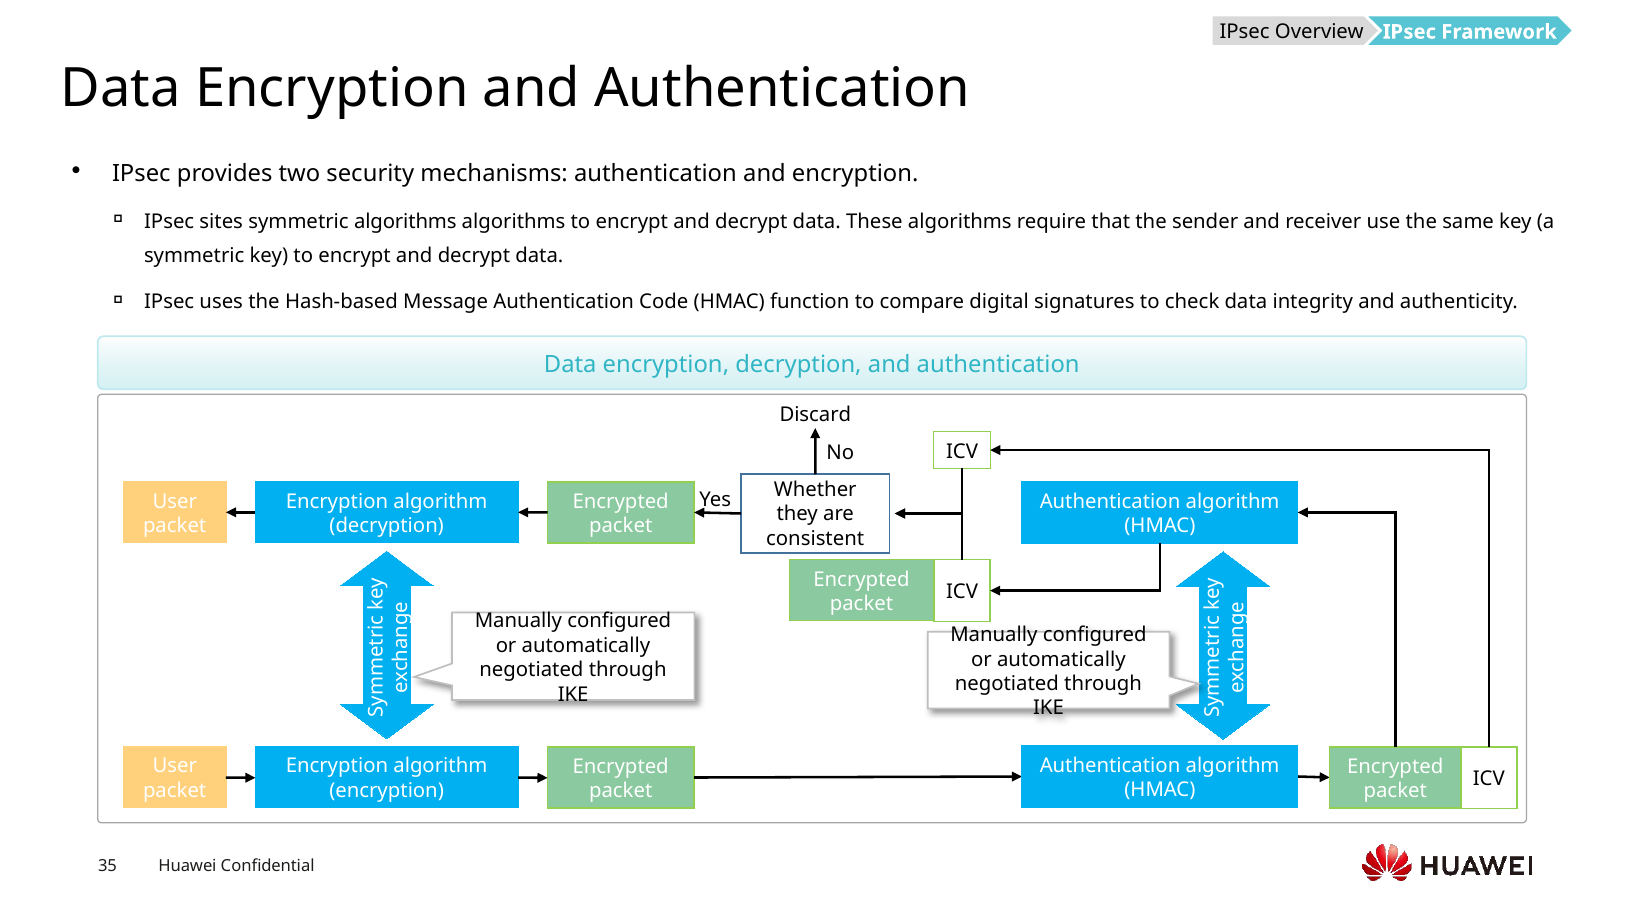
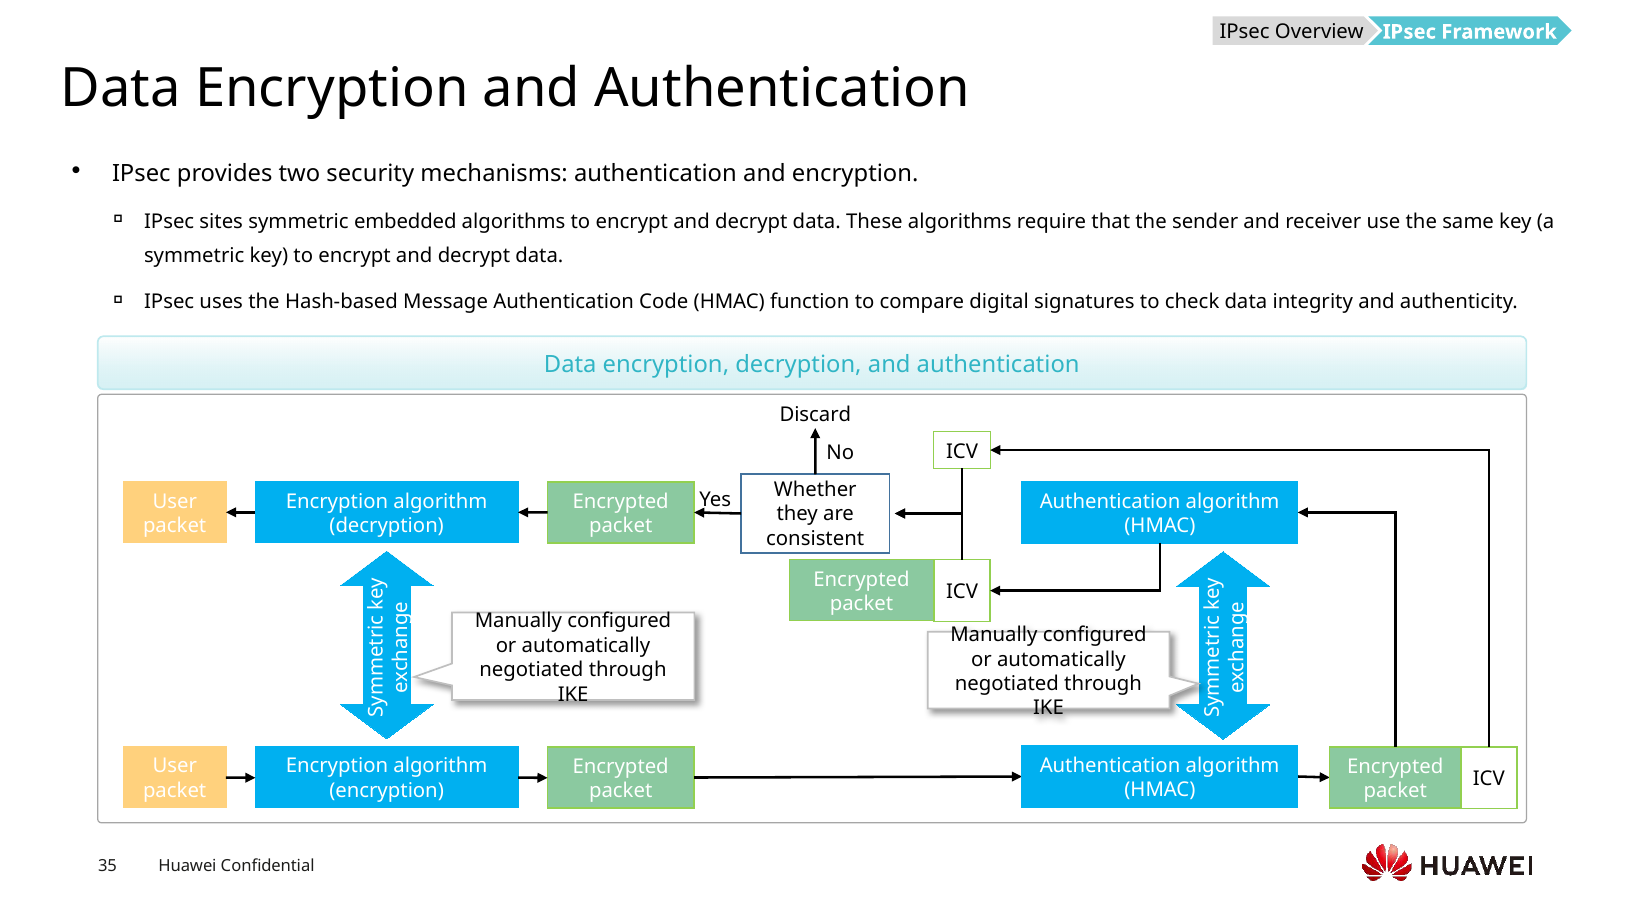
symmetric algorithms: algorithms -> embedded (405, 222)
